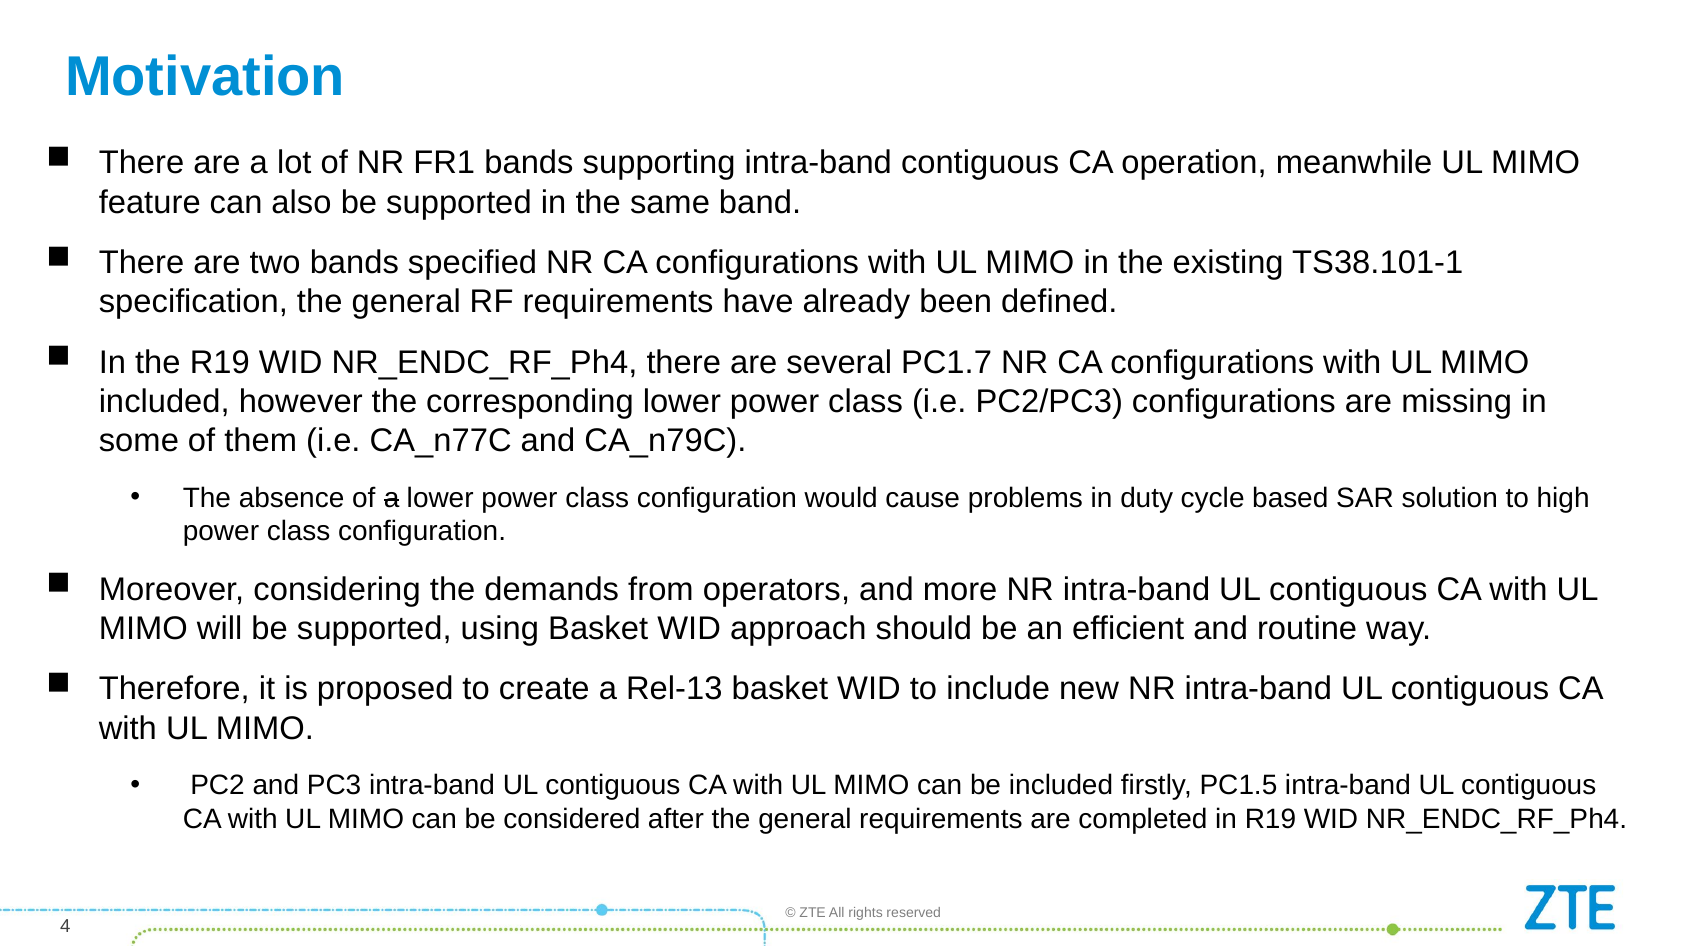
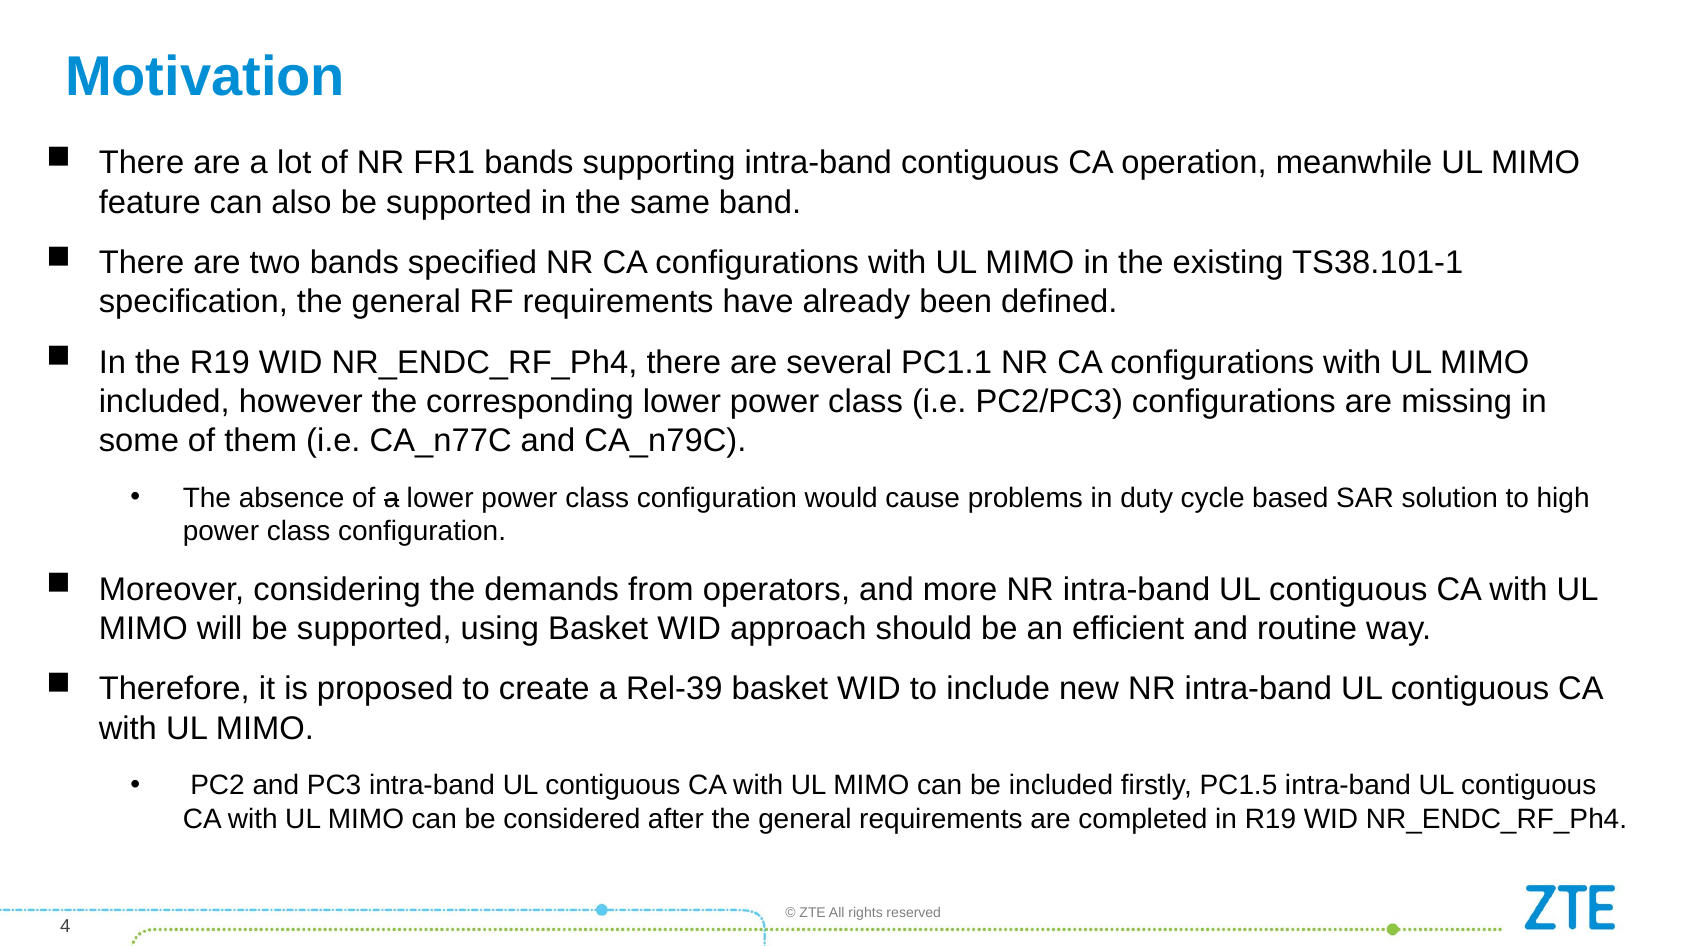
PC1.7: PC1.7 -> PC1.1 (946, 362)
Rel-13: Rel-13 -> Rel-39 (674, 689)
